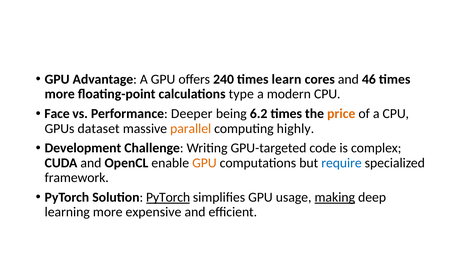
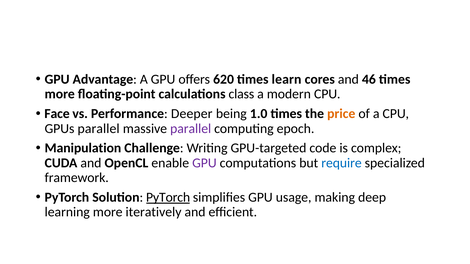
240: 240 -> 620 (224, 79)
type: type -> class (241, 94)
6.2: 6.2 -> 1.0 (259, 114)
GPUs dataset: dataset -> parallel (99, 129)
parallel colour: orange -> purple (191, 129)
highly: highly -> epoch (296, 129)
Development: Development -> Manipulation (83, 148)
GPU colour: orange -> purple (204, 163)
making underline: present -> none (335, 198)
expensive: expensive -> iteratively (154, 212)
